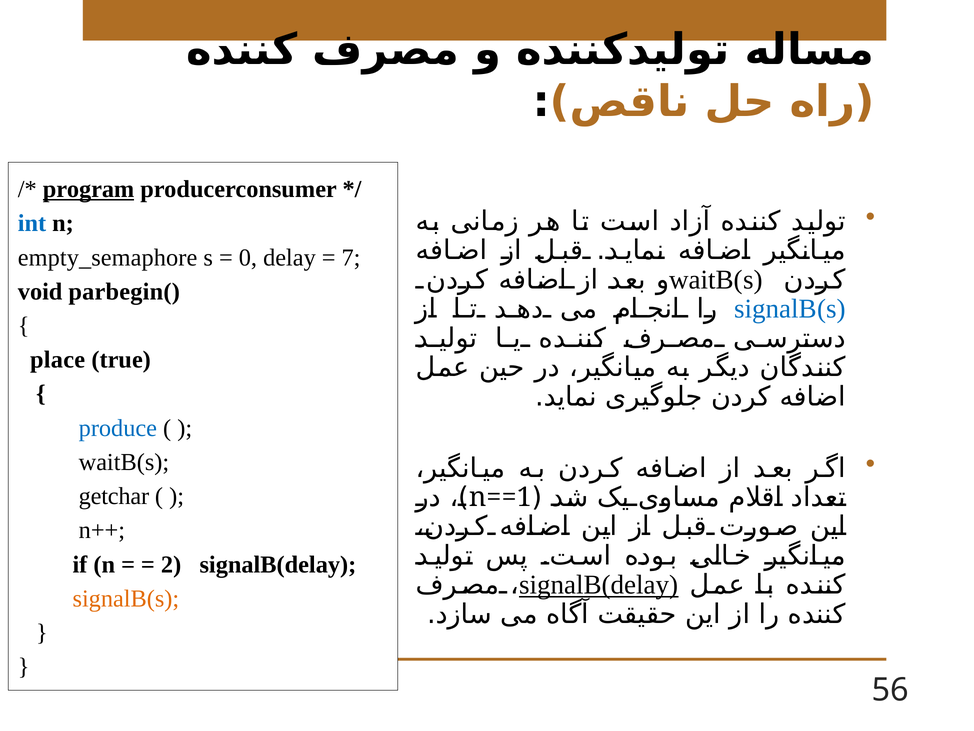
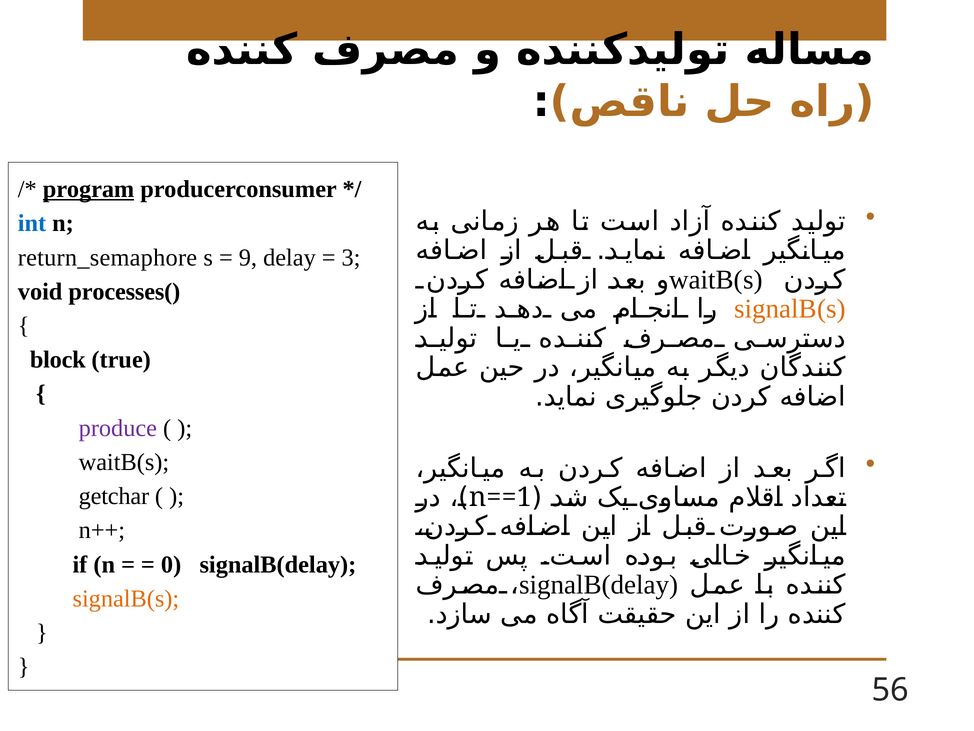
empty_semaphore: empty_semaphore -> return_semaphore (107, 257)
0: 0 -> 9 (248, 257)
7: 7 -> 3 (351, 257)
parbegin(: parbegin( -> processes( (124, 291)
signalB(s colour: blue -> orange (790, 309)
place: place -> block (58, 360)
produce colour: blue -> purple (118, 428)
2: 2 -> 0 (171, 564)
signalB(delay underline: present -> none (599, 585)
